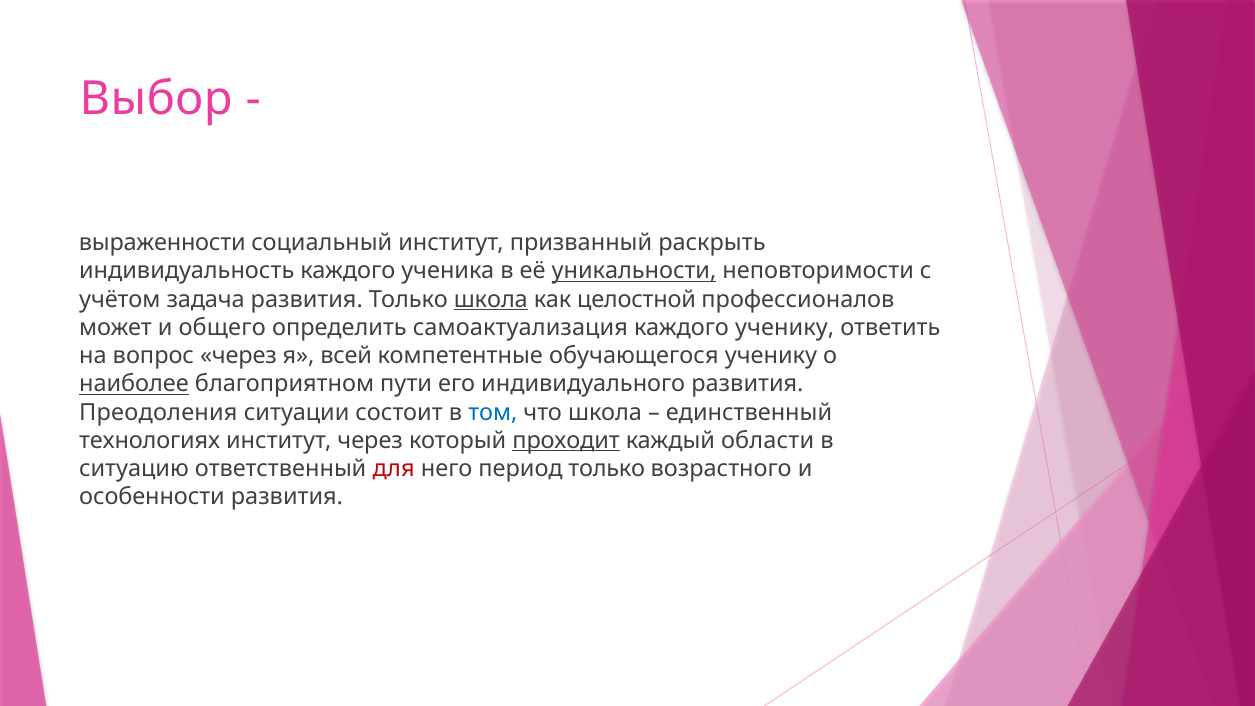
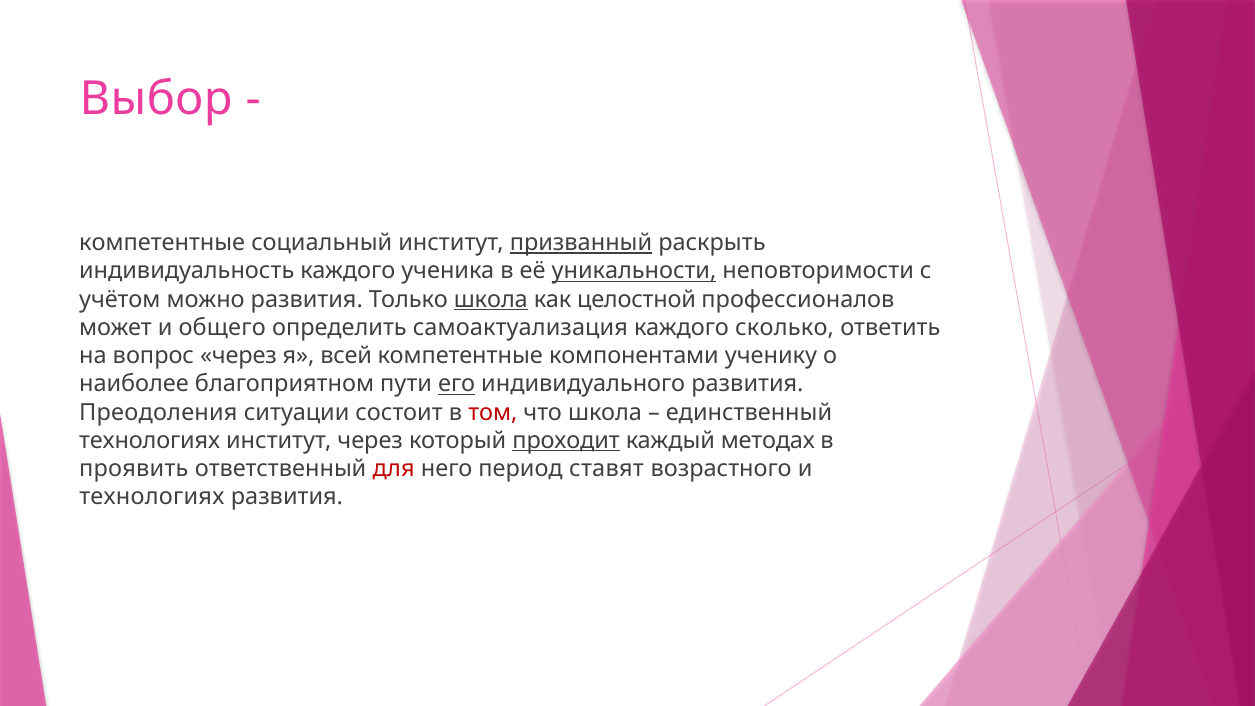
выраженности: выраженности -> компетентные (162, 243)
призванный underline: none -> present (581, 243)
задача: задача -> можно (206, 299)
каждого ученику: ученику -> сколько (785, 328)
обучающегося: обучающегося -> компонентами (634, 356)
наиболее underline: present -> none (134, 384)
его underline: none -> present (457, 384)
том colour: blue -> red (493, 412)
области: области -> методах (768, 441)
ситуацию: ситуацию -> проявить (134, 469)
период только: только -> ставят (606, 469)
особенности: особенности -> технологиях (152, 497)
